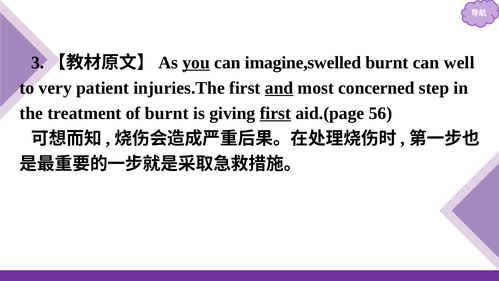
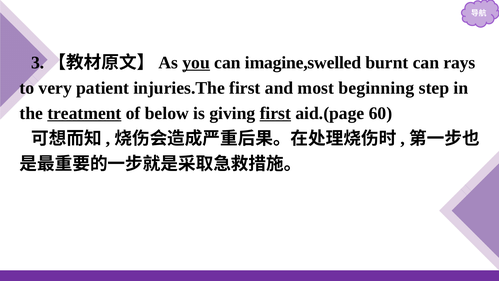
well: well -> rays (459, 62)
and underline: present -> none (279, 88)
concerned: concerned -> beginning (376, 88)
treatment underline: none -> present (84, 113)
of burnt: burnt -> below (167, 113)
56: 56 -> 60 (380, 113)
